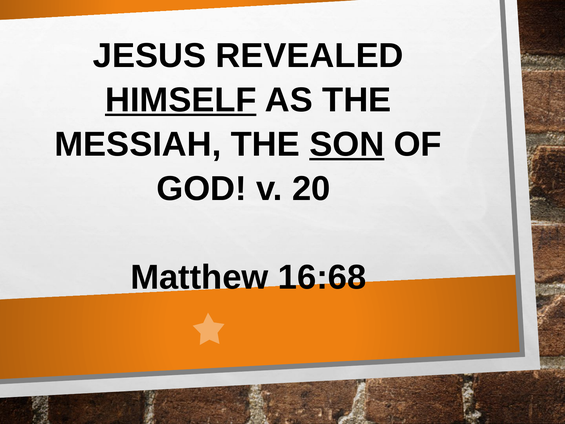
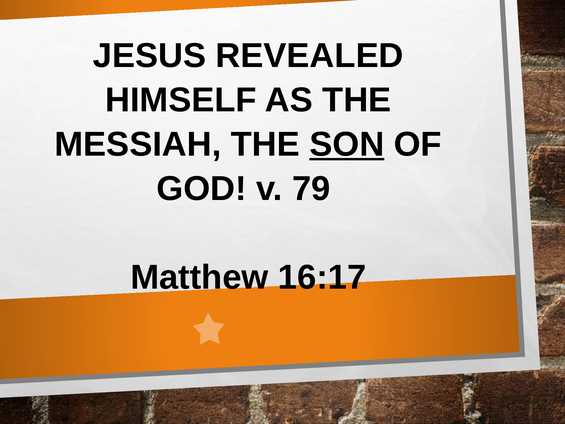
HIMSELF underline: present -> none (181, 100)
20: 20 -> 79 (311, 189)
16:68: 16:68 -> 16:17 (322, 277)
